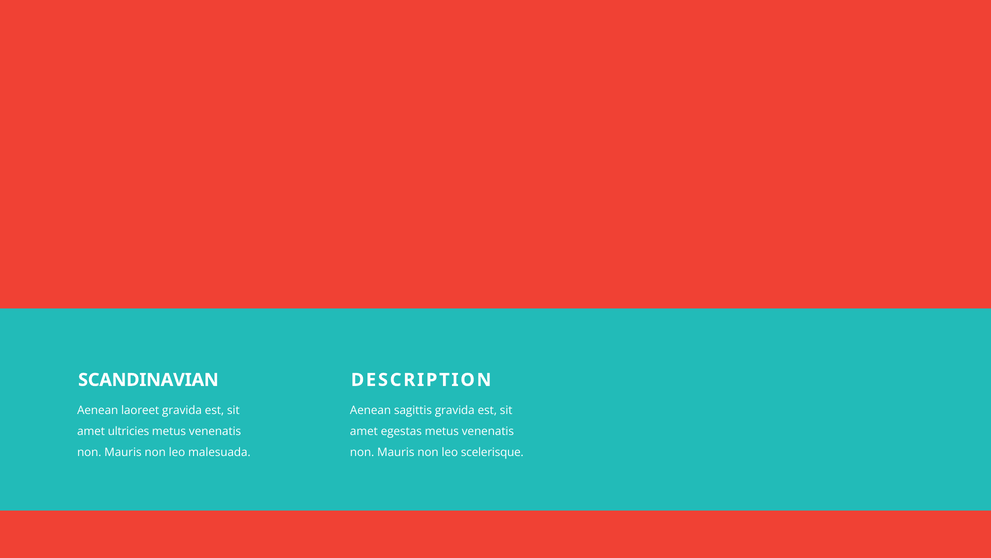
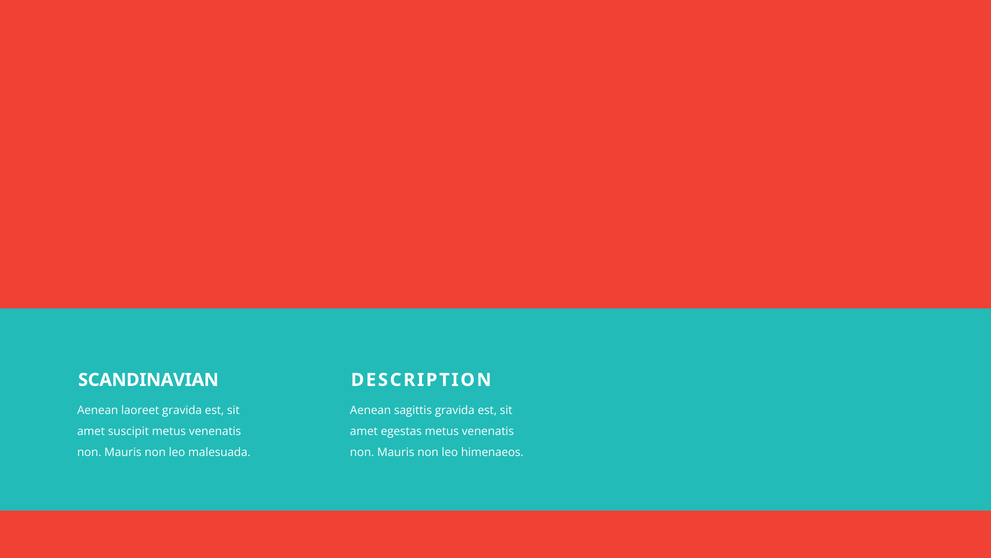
ultricies: ultricies -> suscipit (128, 431)
scelerisque: scelerisque -> himenaeos (492, 452)
